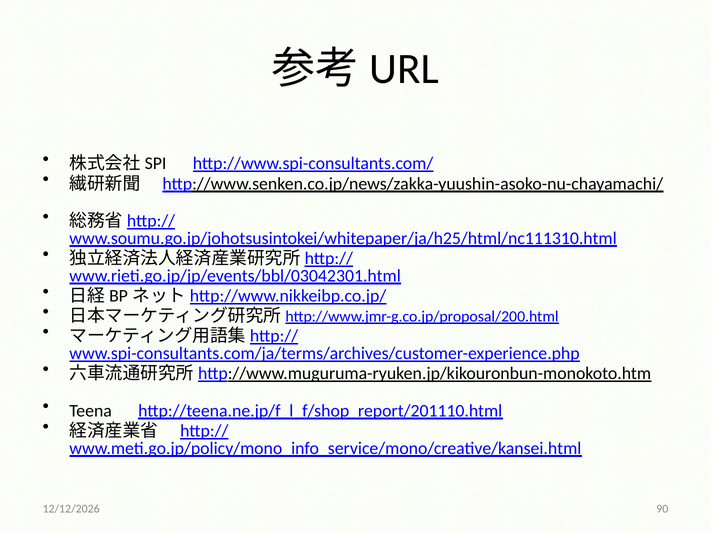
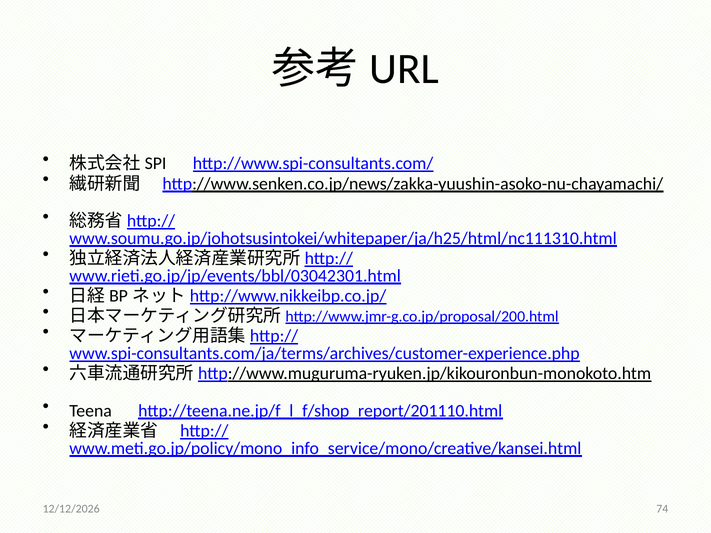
90: 90 -> 74 (662, 509)
